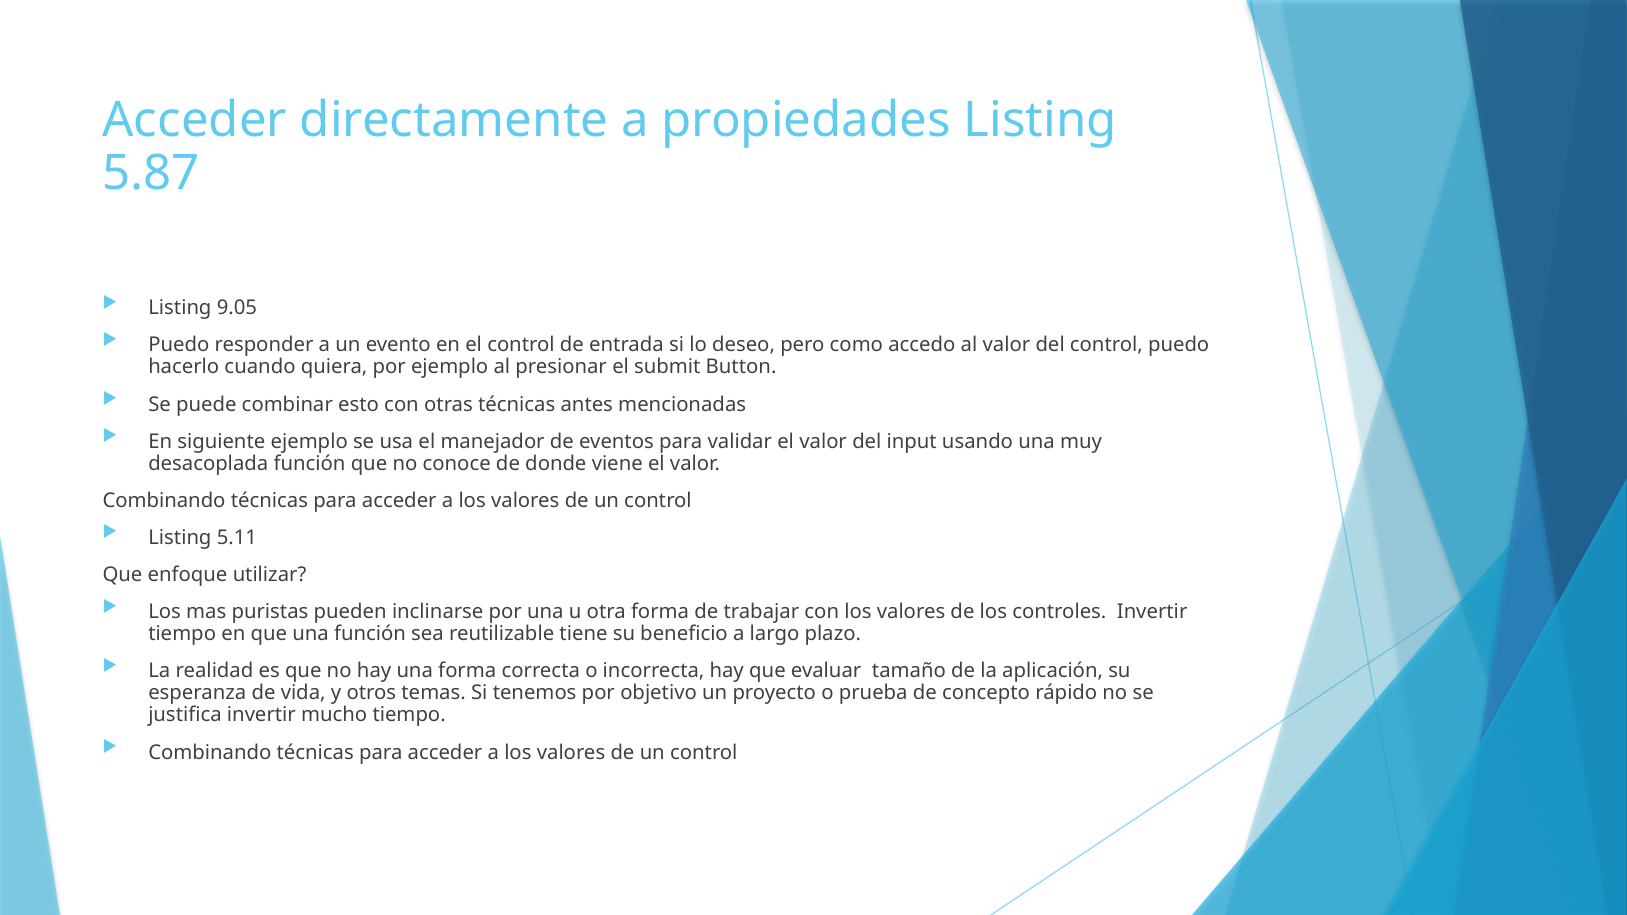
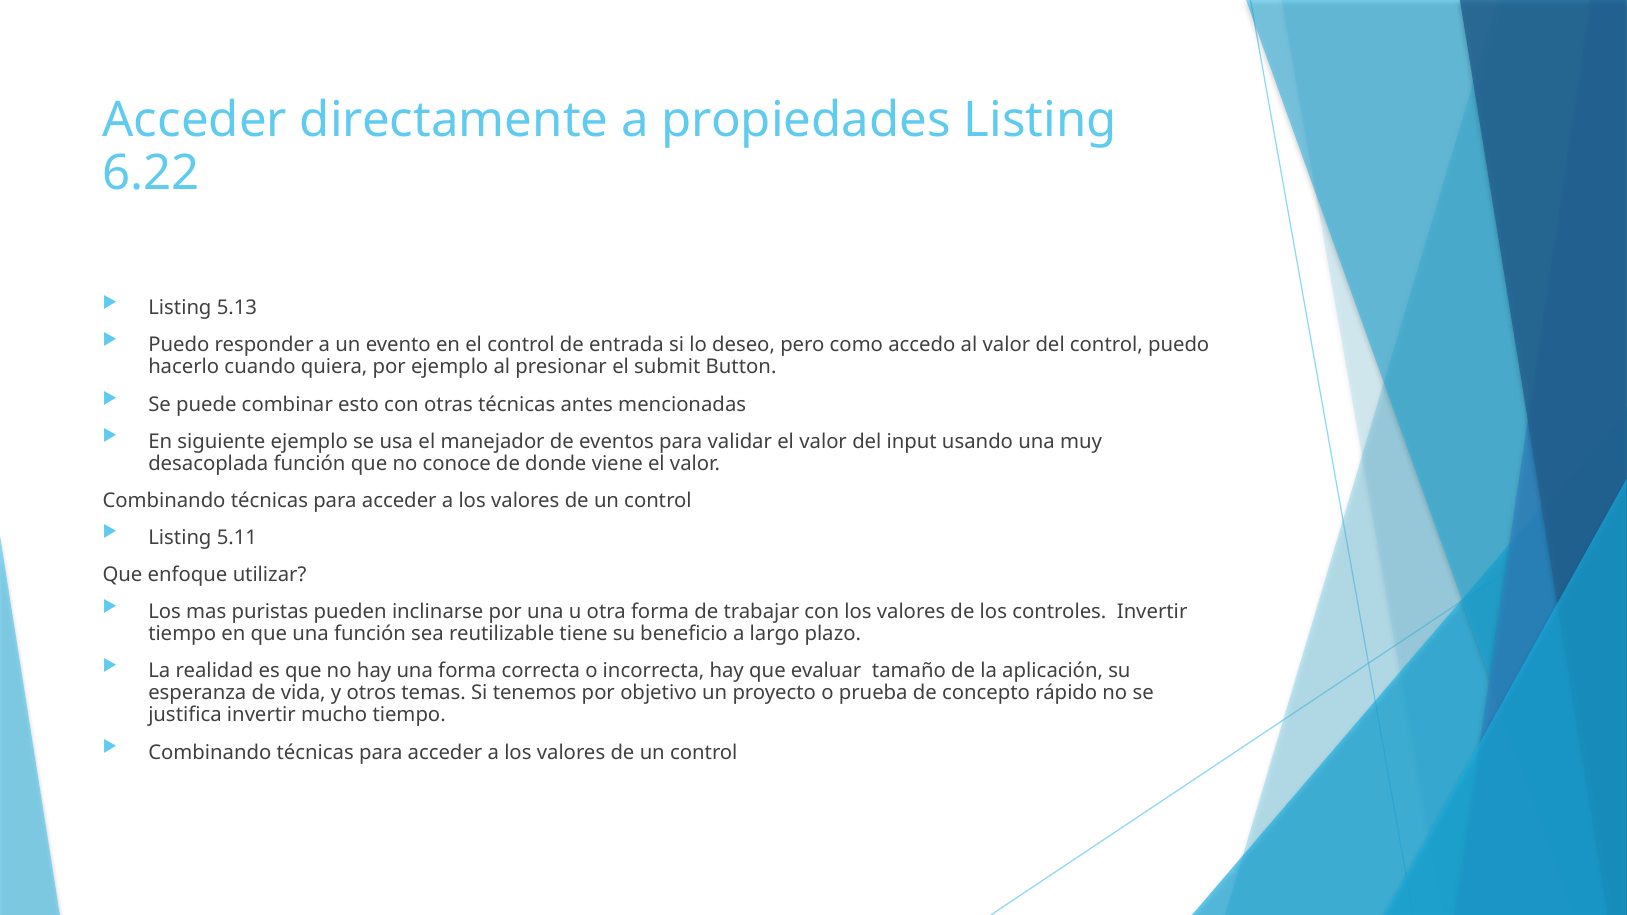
5.87: 5.87 -> 6.22 (151, 173)
9.05: 9.05 -> 5.13 (237, 308)
